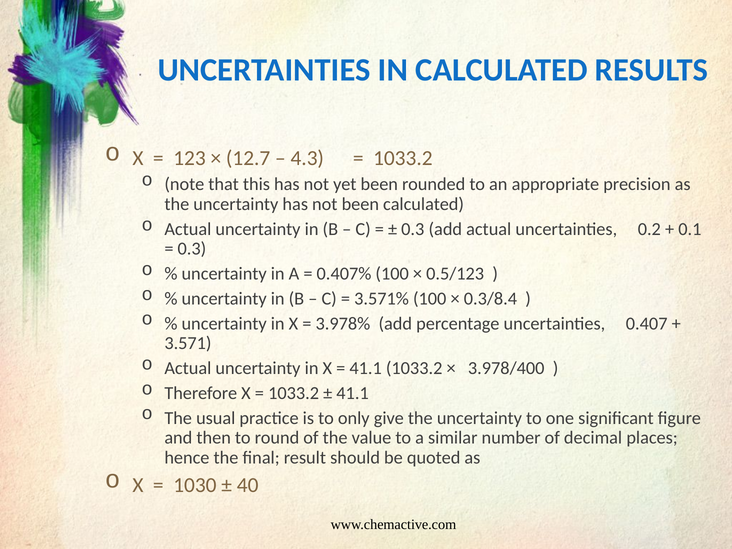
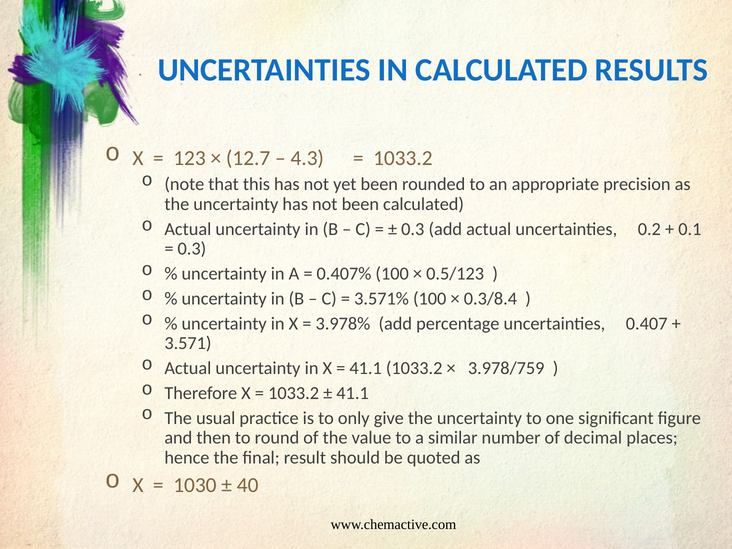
3.978/400: 3.978/400 -> 3.978/759 (506, 368)
